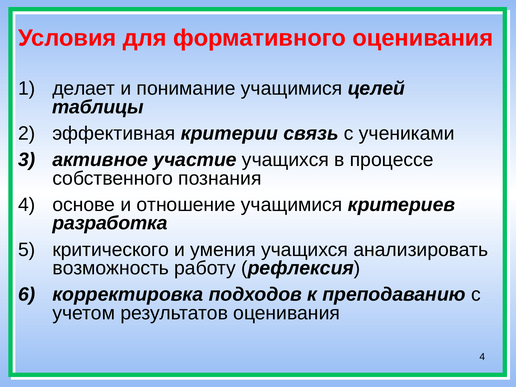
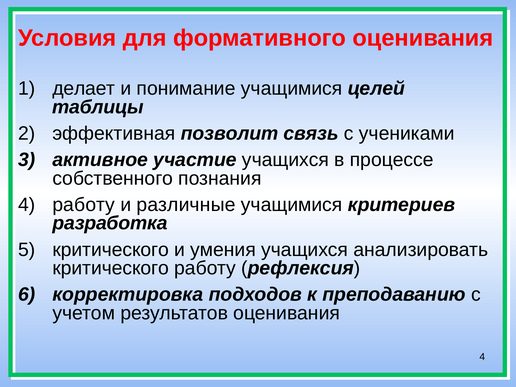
критерии: критерии -> позволит (230, 133)
4 основе: основе -> работу (84, 205)
отношение: отношение -> различные (186, 205)
возможность: возможность -> критического (111, 268)
